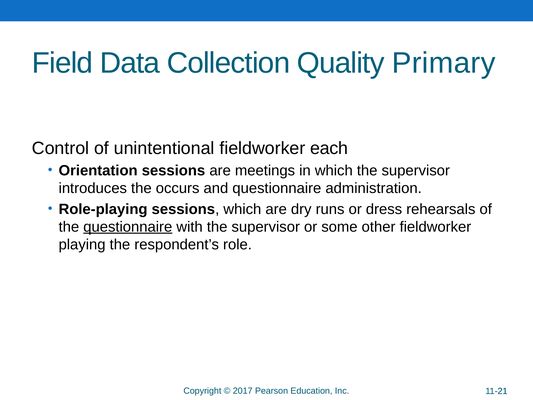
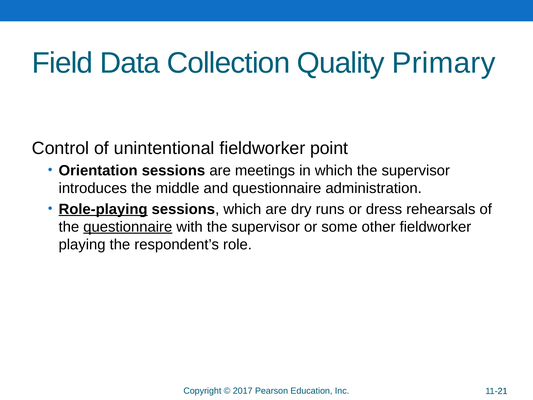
each: each -> point (329, 148)
occurs: occurs -> middle (178, 188)
Role-playing underline: none -> present (103, 209)
